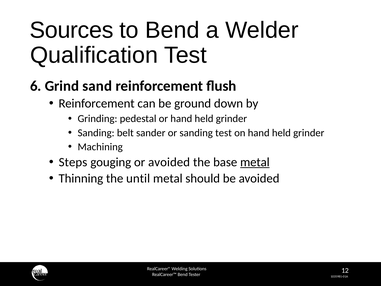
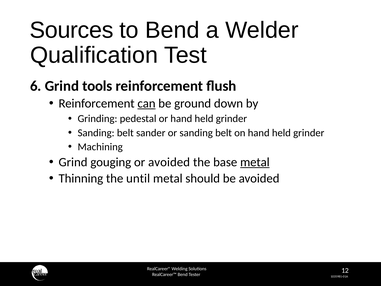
sand: sand -> tools (97, 86)
can underline: none -> present (146, 103)
or sanding test: test -> belt (224, 133)
Steps: Steps -> Grind (73, 162)
